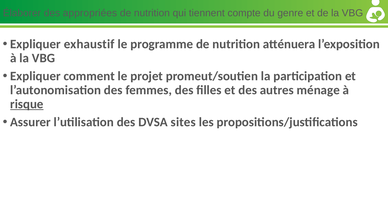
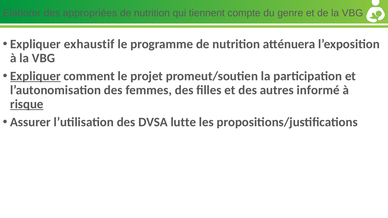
Expliquer underline: none -> present (35, 76)
ménage: ménage -> informé (318, 90)
sites: sites -> lutte (183, 122)
